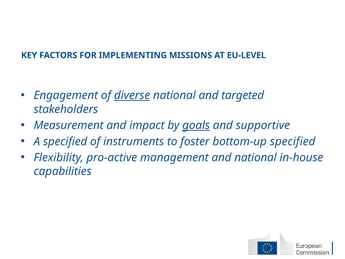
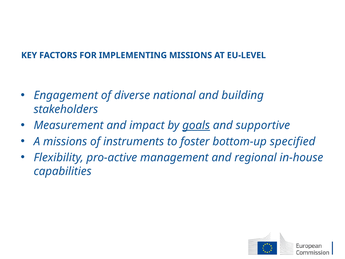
diverse underline: present -> none (132, 95)
targeted: targeted -> building (243, 95)
A specified: specified -> missions (65, 141)
and national: national -> regional (256, 157)
